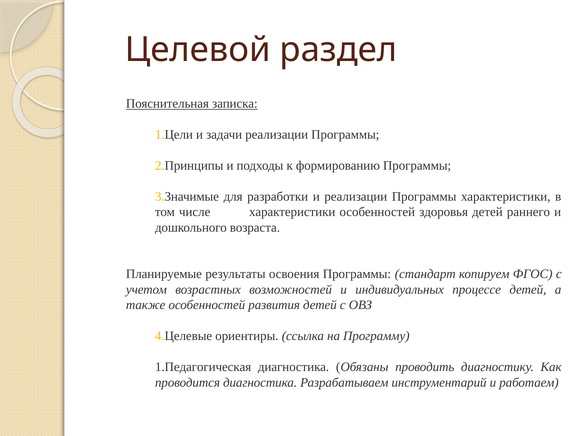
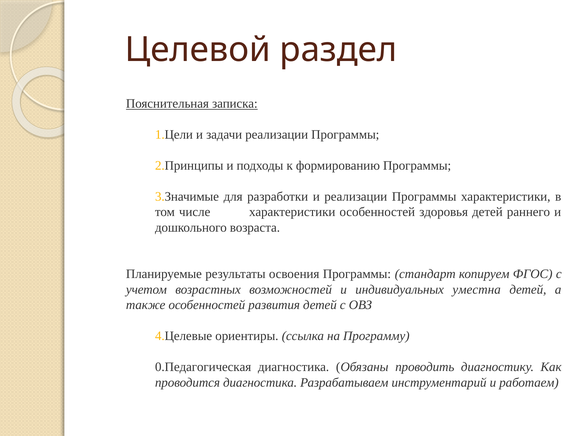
процессе: процессе -> уместна (477, 289)
1.Педагогическая: 1.Педагогическая -> 0.Педагогическая (203, 367)
